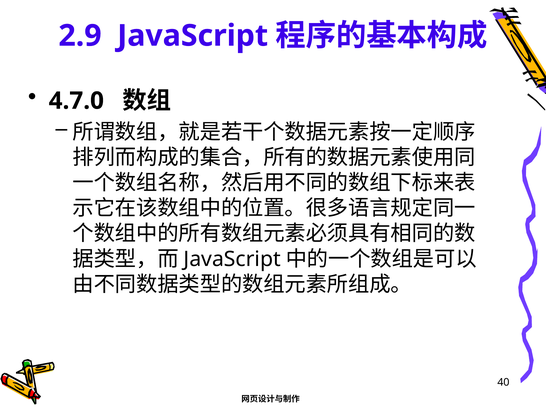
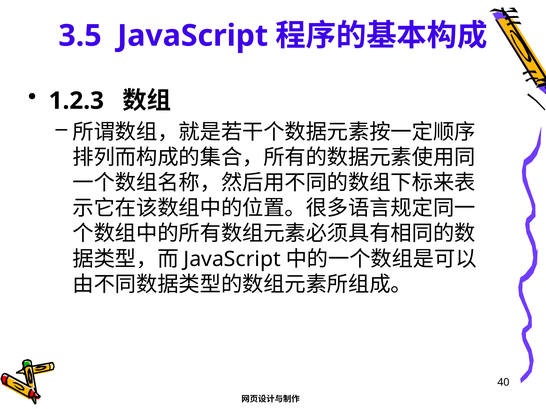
2.9: 2.9 -> 3.5 (80, 36)
4.7.0: 4.7.0 -> 1.2.3 (76, 101)
